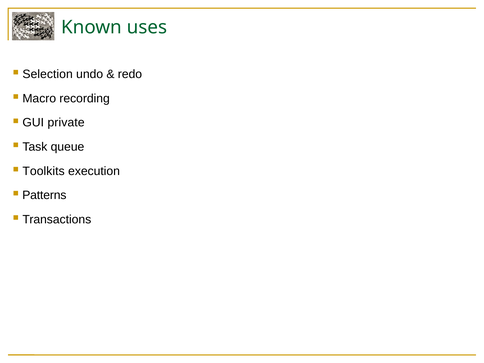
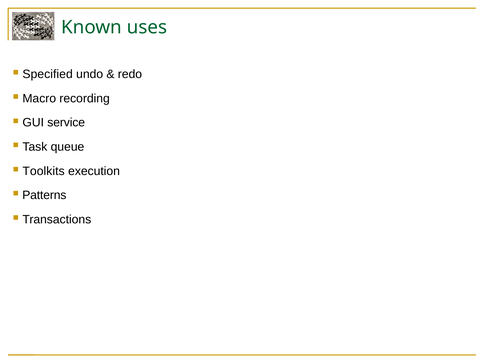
Selection: Selection -> Specified (48, 74)
private: private -> service (66, 123)
